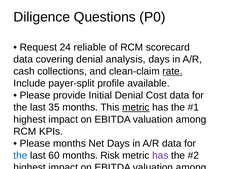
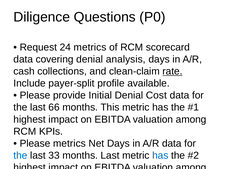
24 reliable: reliable -> metrics (90, 47)
35: 35 -> 66 (54, 107)
metric underline: present -> none (136, 107)
Please months: months -> metrics (69, 143)
60: 60 -> 33 (54, 155)
months Risk: Risk -> Last (110, 155)
has colour: purple -> blue (160, 155)
